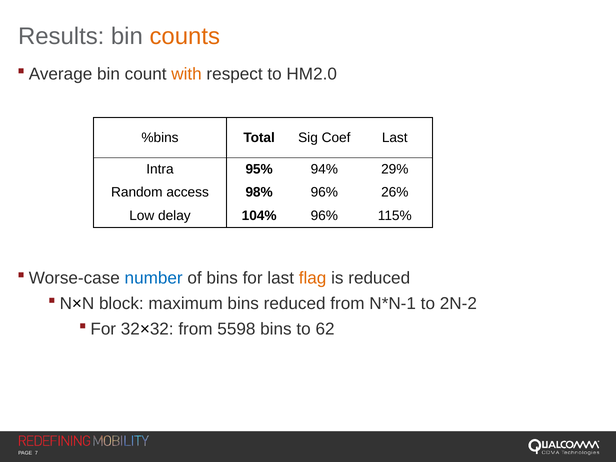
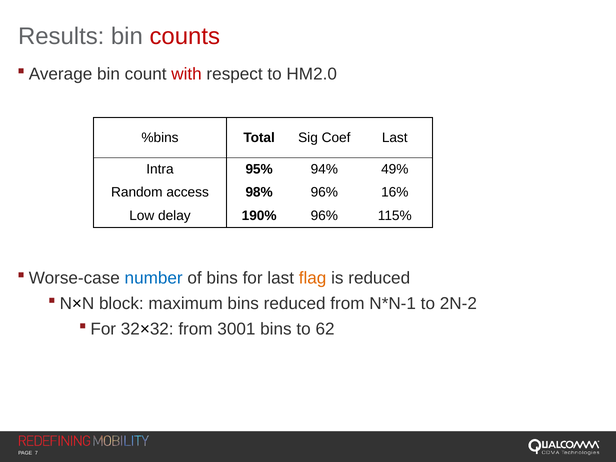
counts colour: orange -> red (185, 36)
with colour: orange -> red (187, 74)
29%: 29% -> 49% (395, 169)
26%: 26% -> 16% (395, 192)
104%: 104% -> 190% (259, 216)
5598: 5598 -> 3001 (236, 329)
